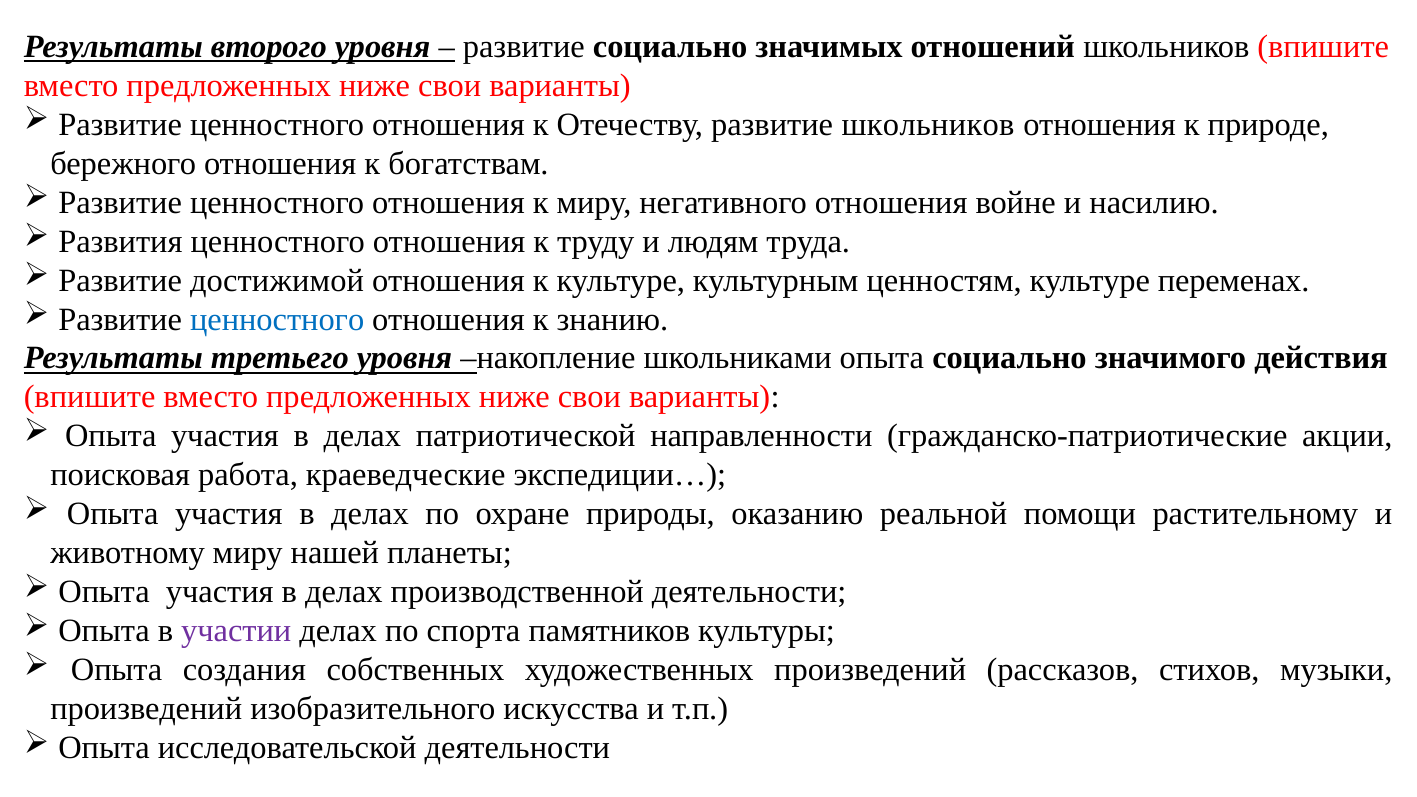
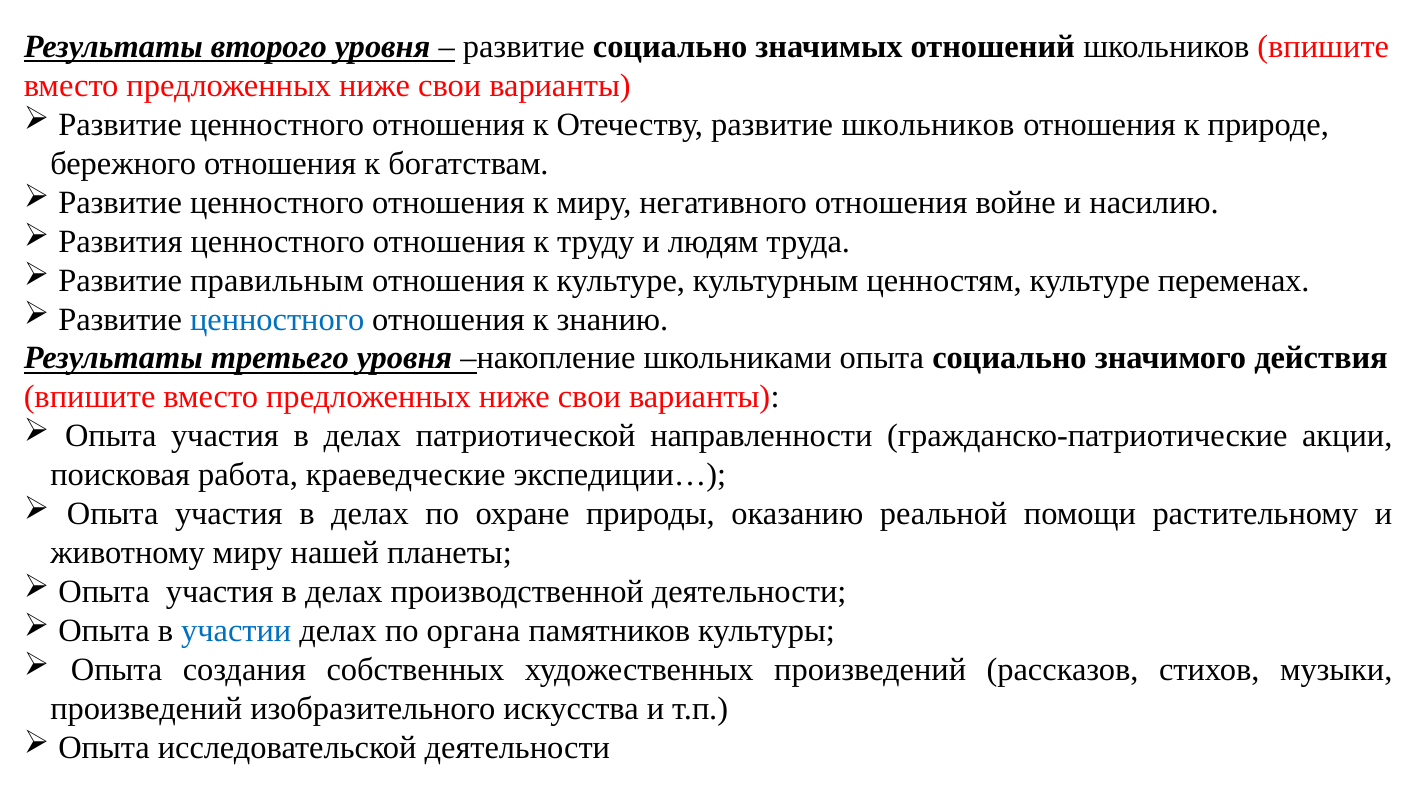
достижимой: достижимой -> правильным (277, 280)
участии colour: purple -> blue (236, 631)
спорта: спорта -> органа (473, 631)
